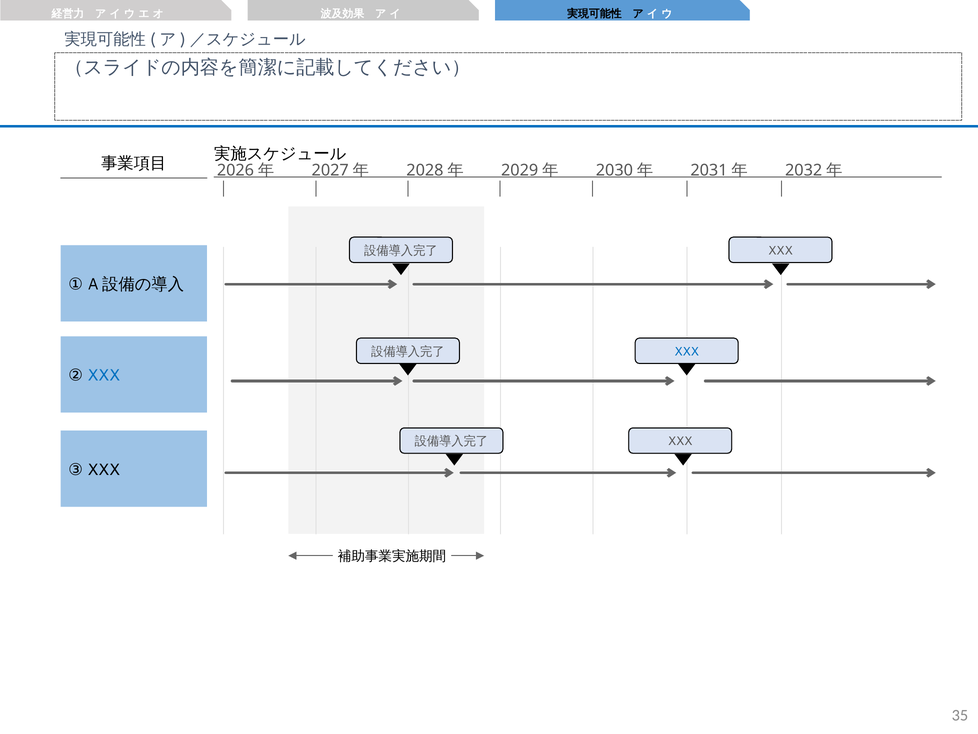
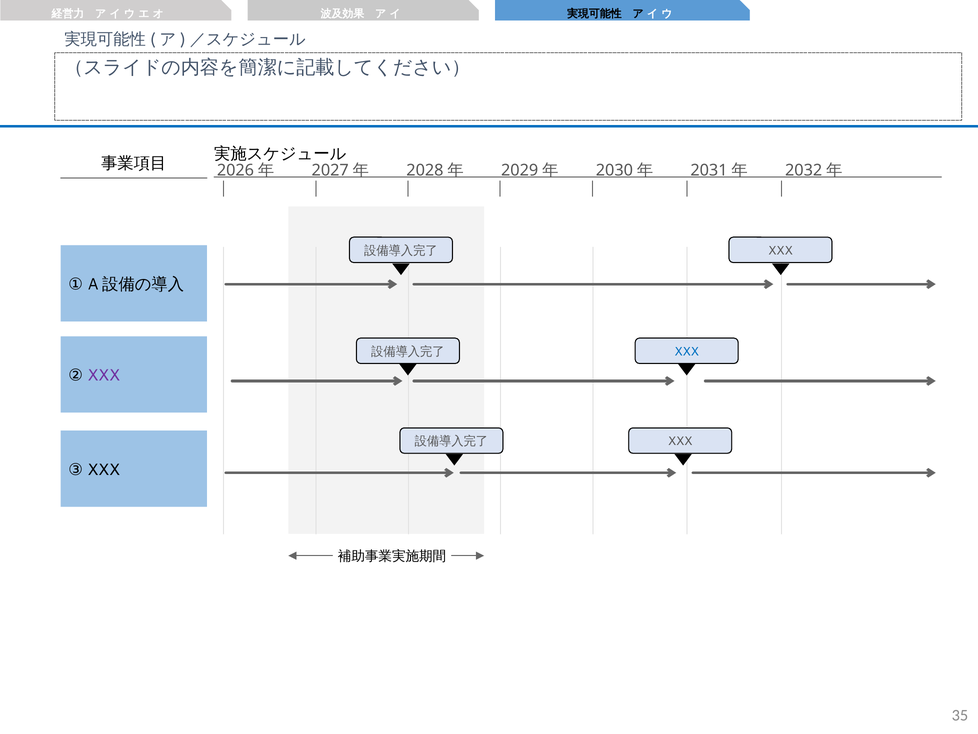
XXX colour: blue -> purple (104, 375)
